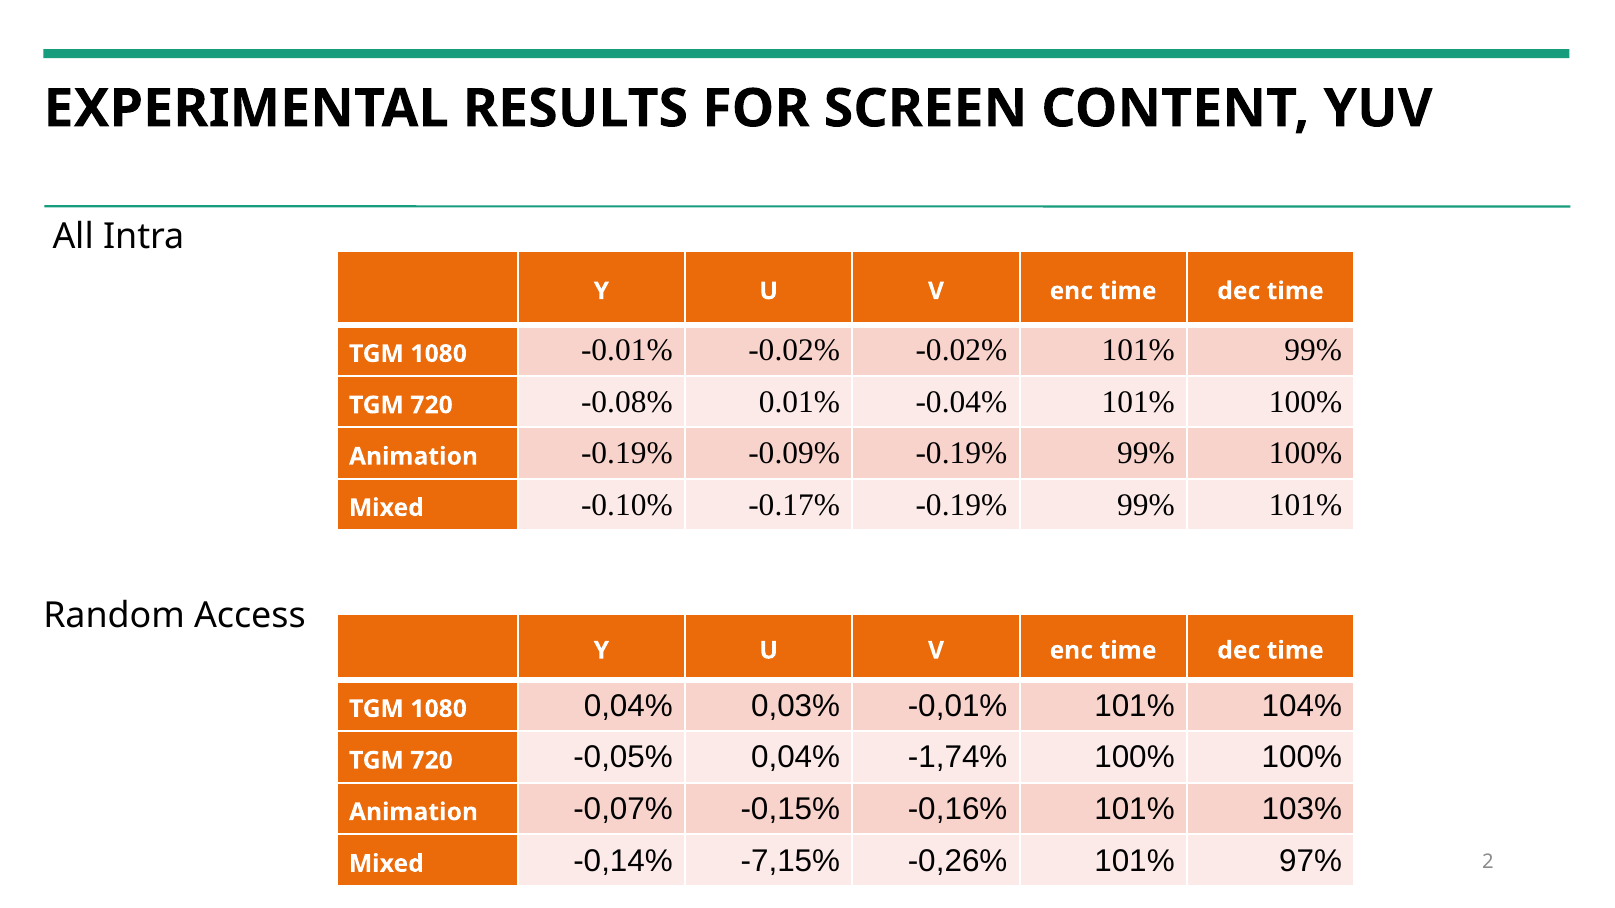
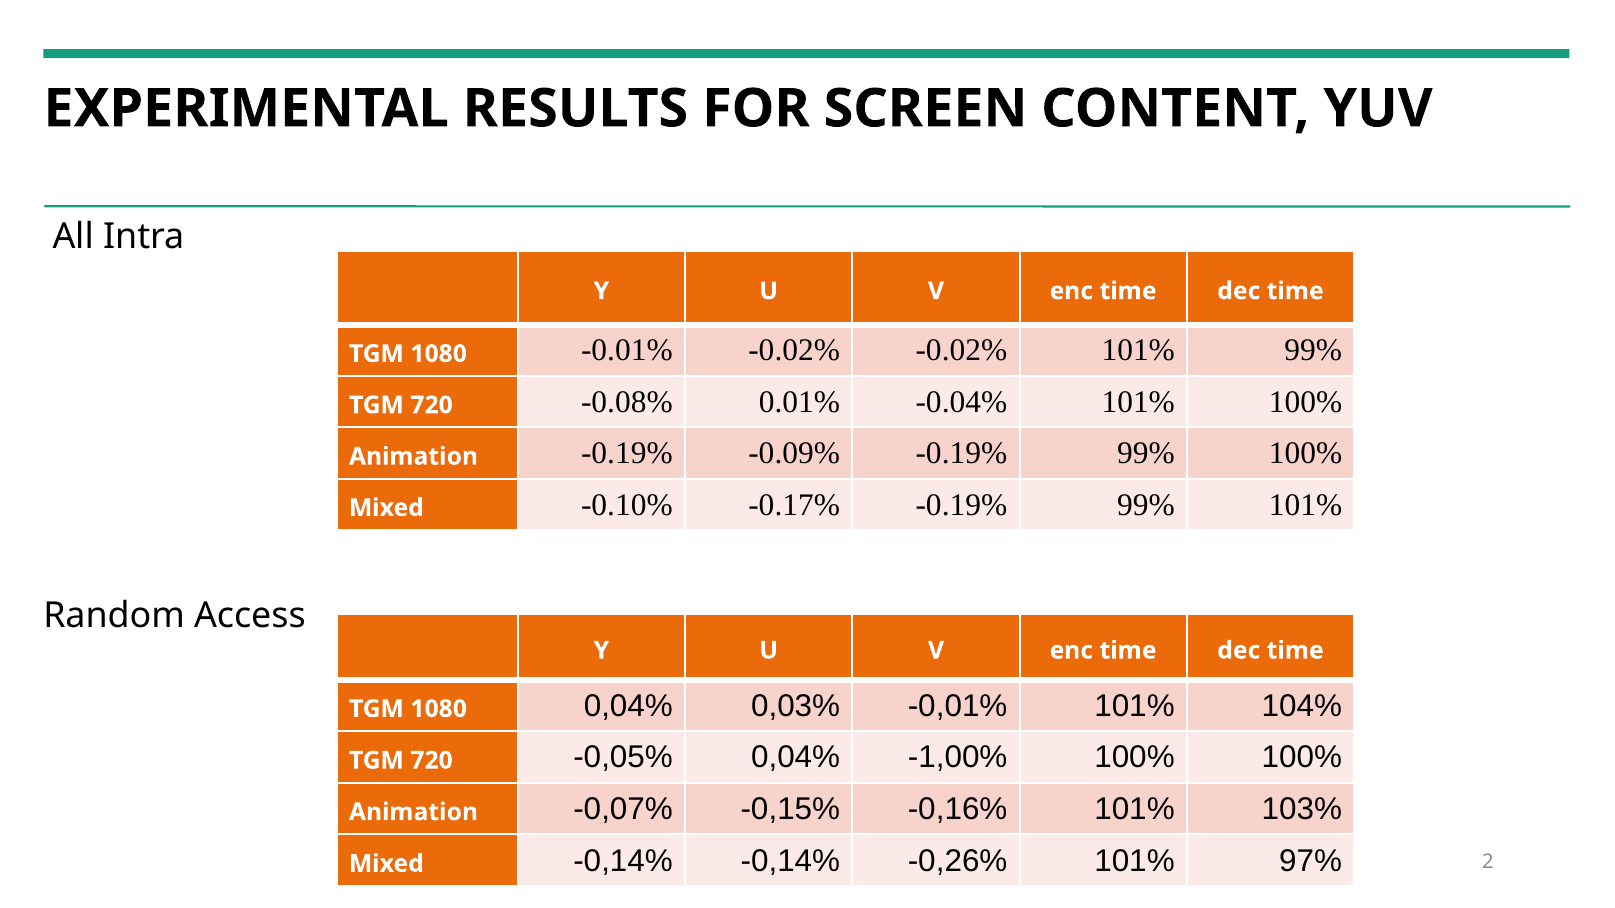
-1,74%: -1,74% -> -1,00% (958, 758)
-0,14% -7,15%: -7,15% -> -0,14% (790, 861)
